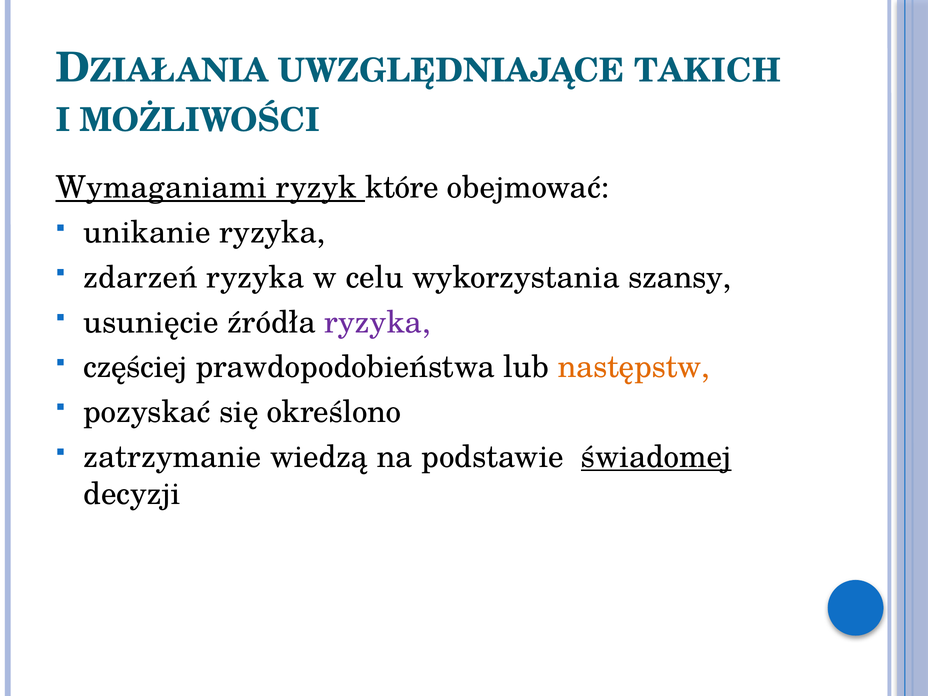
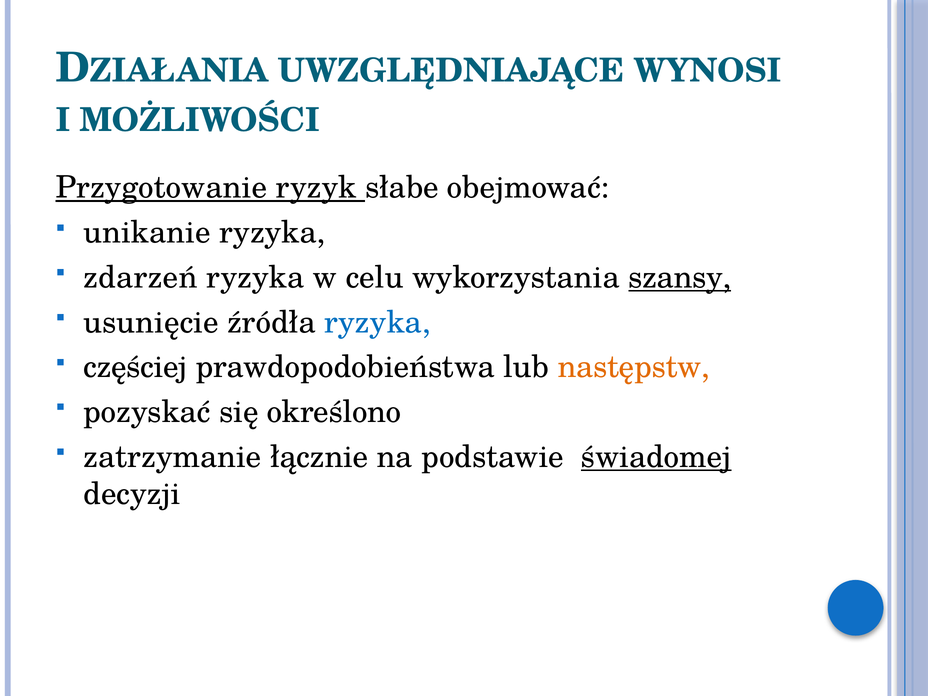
TAKICH: TAKICH -> WYNOSI (708, 71)
Wymaganiami: Wymaganiami -> Przygotowanie (161, 188)
które: które -> słabe (402, 188)
szansy underline: none -> present (680, 277)
ryzyka colour: purple -> blue (378, 322)
wiedzą: wiedzą -> łącznie (319, 457)
